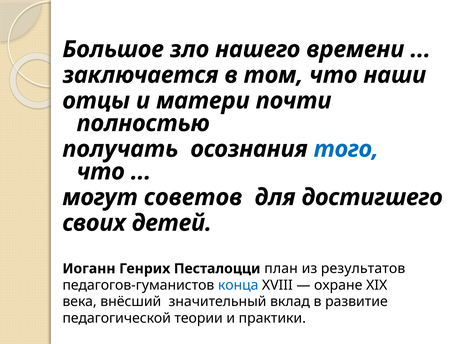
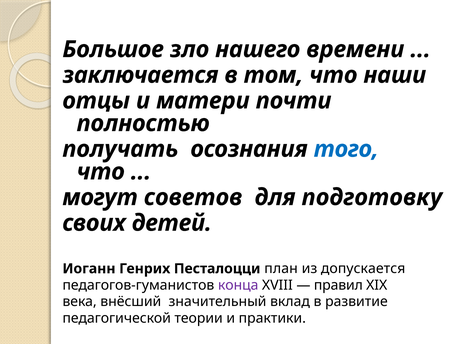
достигшего: достигшего -> подготовку (372, 197)
результатов: результатов -> допускается (363, 269)
конца colour: blue -> purple (238, 285)
охране: охране -> правил (338, 285)
